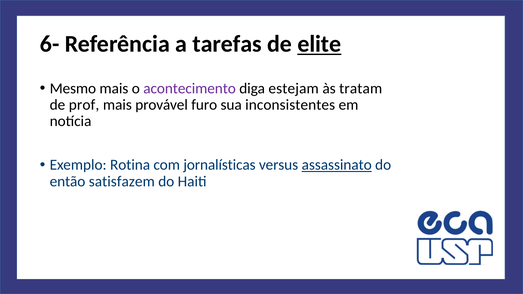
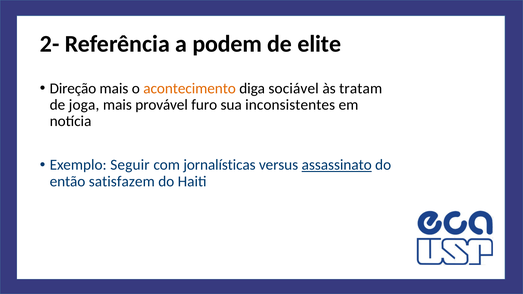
6-: 6- -> 2- (50, 44)
tarefas: tarefas -> podem (227, 44)
elite underline: present -> none (319, 44)
Mesmo: Mesmo -> Direção (73, 88)
acontecimento colour: purple -> orange (190, 88)
estejam: estejam -> sociável (294, 88)
prof: prof -> joga (84, 105)
Rotina: Rotina -> Seguir (130, 165)
